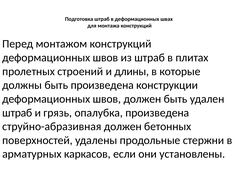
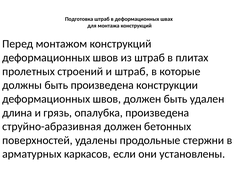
и длины: длины -> штраб (132, 71)
штраб: штраб -> длина (17, 113)
